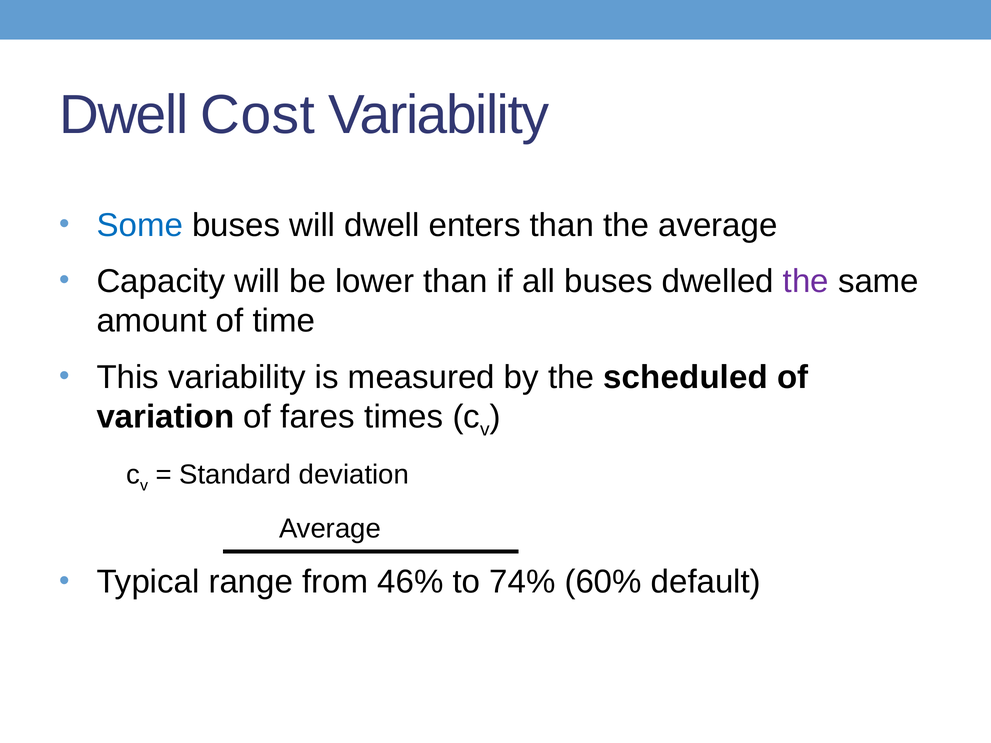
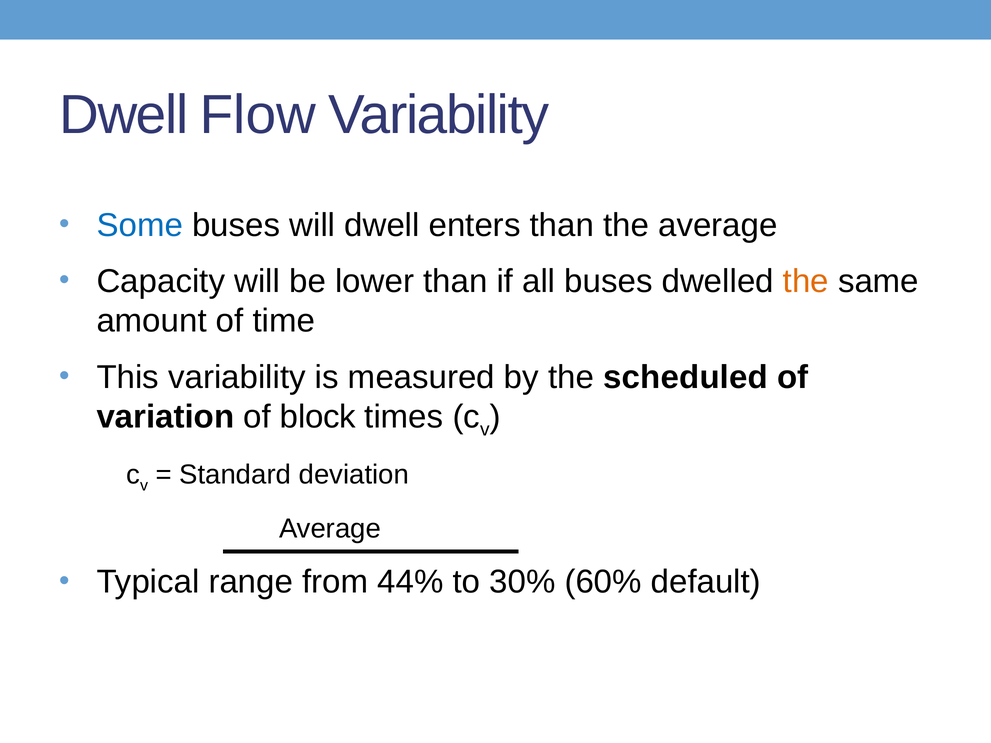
Cost: Cost -> Flow (258, 115)
the colour: purple -> orange (806, 281)
fares: fares -> block (318, 417)
46%: 46% -> 44% (410, 582)
74%: 74% -> 30% (522, 582)
